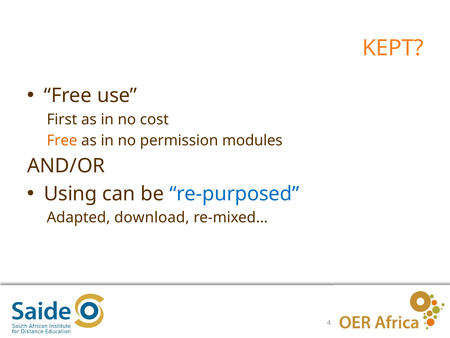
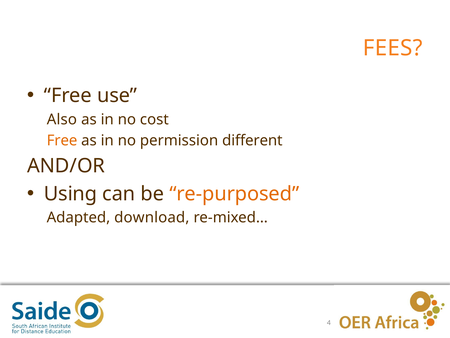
KEPT: KEPT -> FEES (393, 48)
First: First -> Also (62, 119)
modules: modules -> different (252, 140)
re-purposed colour: blue -> orange (234, 194)
